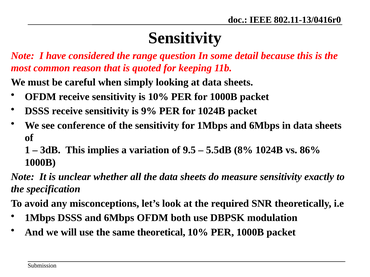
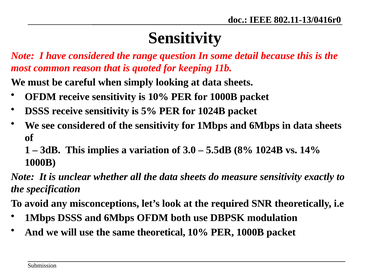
9%: 9% -> 5% (149, 111)
see conference: conference -> considered (81, 126)
9.5: 9.5 -> 3.0 (189, 150)
86%: 86% -> 14% (310, 150)
